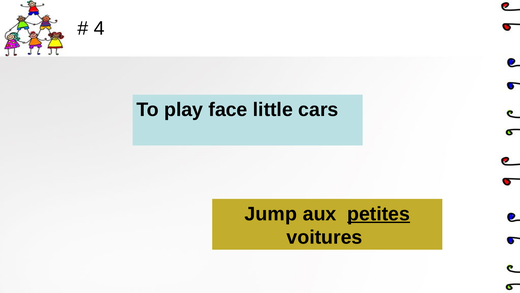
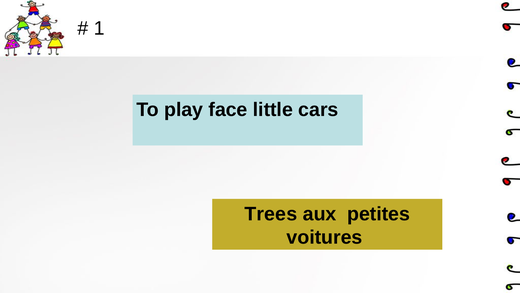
4: 4 -> 1 (99, 28)
Jump: Jump -> Trees (271, 214)
petites underline: present -> none (379, 214)
